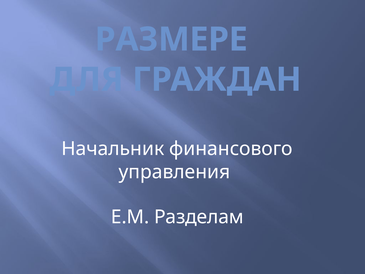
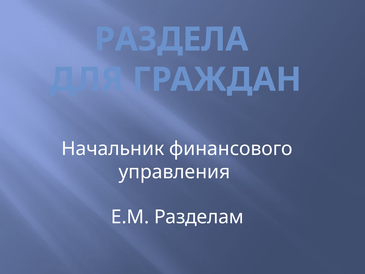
РАЗМЕРЕ: РАЗМЕРЕ -> РАЗДЕЛА (171, 39)
